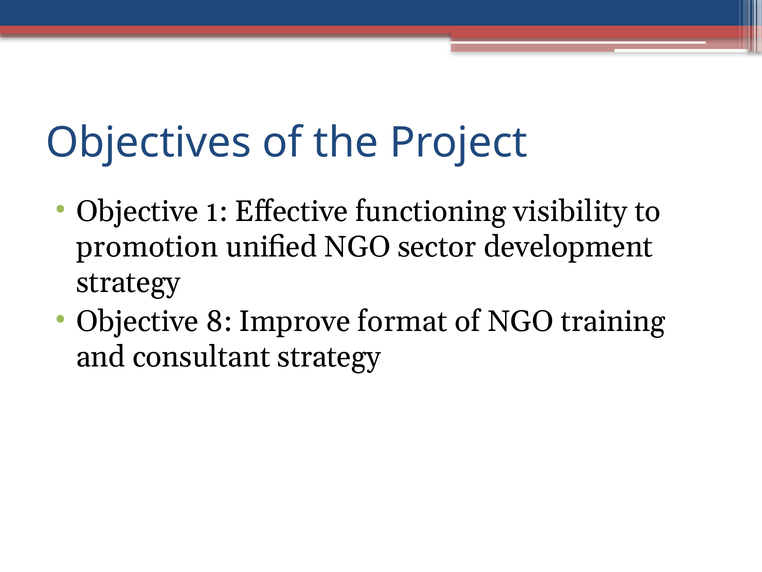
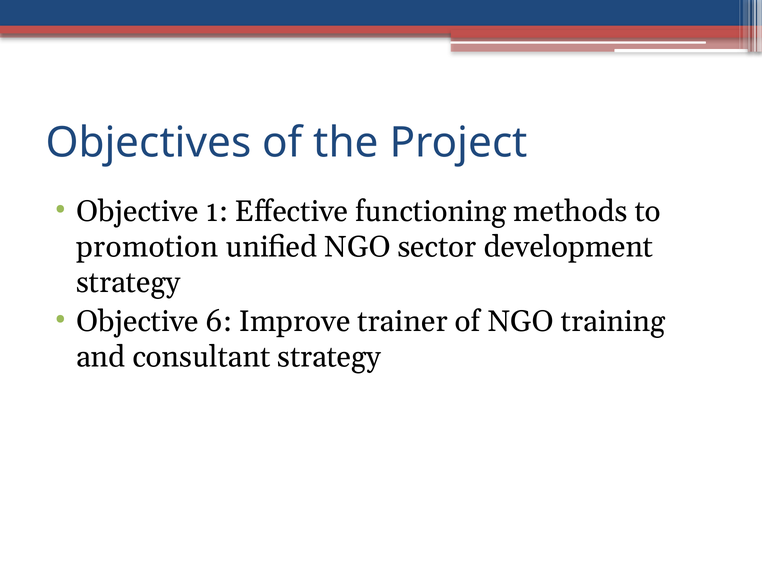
visibility: visibility -> methods (571, 211)
8: 8 -> 6 (219, 321)
format: format -> trainer (403, 321)
